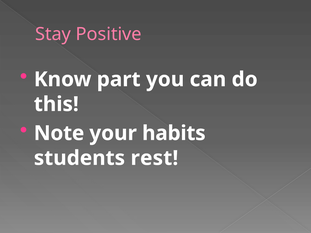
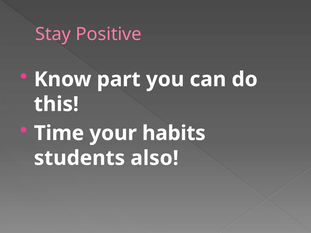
Note: Note -> Time (59, 133)
rest: rest -> also (155, 158)
